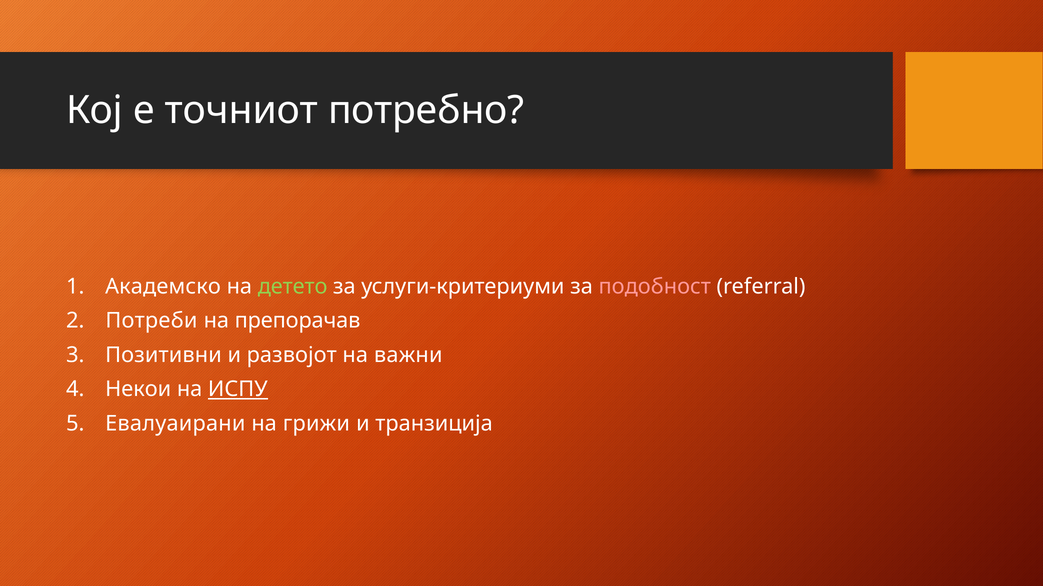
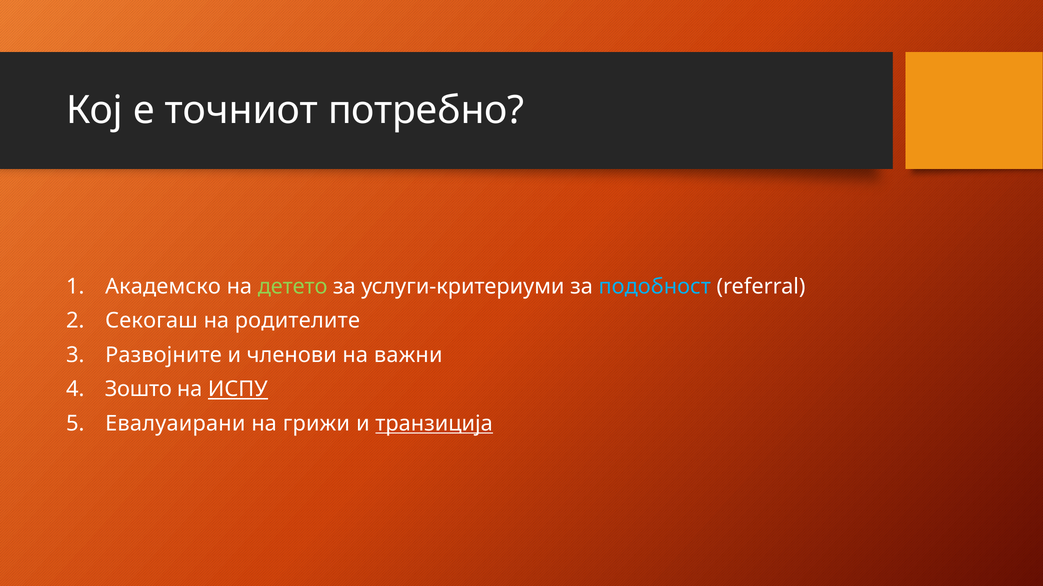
подобност colour: pink -> light blue (655, 287)
Потреби: Потреби -> Секогаш (151, 321)
препорачав: препорачав -> родителите (297, 321)
Позитивни: Позитивни -> Развојните (163, 355)
развојот: развојот -> членови (292, 355)
Некои: Некои -> Зошто (138, 390)
транзиција underline: none -> present (434, 424)
